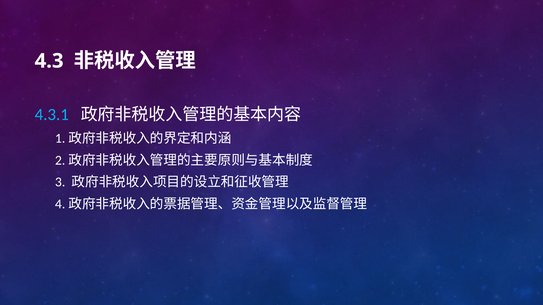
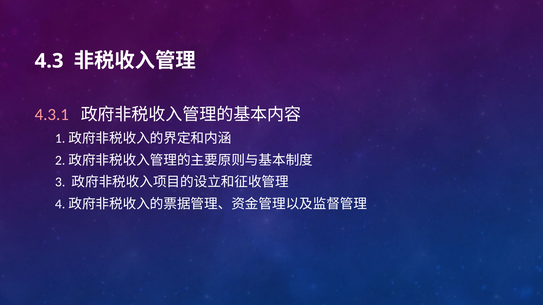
4.3.1 colour: light blue -> pink (52, 115)
